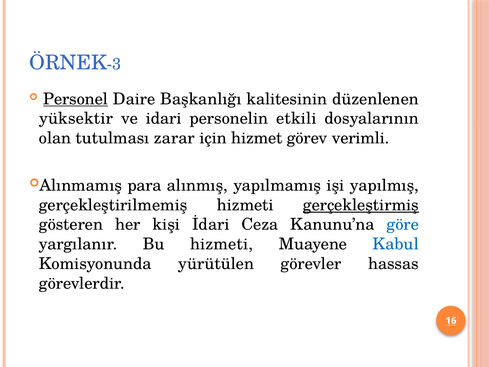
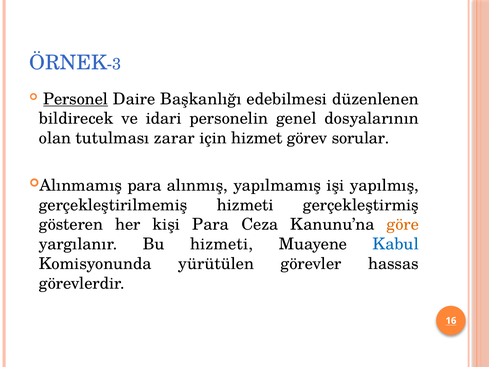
kalitesinin: kalitesinin -> edebilmesi (287, 99)
yüksektir: yüksektir -> bildirecek (76, 118)
etkili: etkili -> genel (296, 118)
verimli: verimli -> sorular (361, 138)
gerçekleştirmiş underline: present -> none (361, 205)
kişi İdari: İdari -> Para (211, 224)
göre colour: blue -> orange (403, 224)
